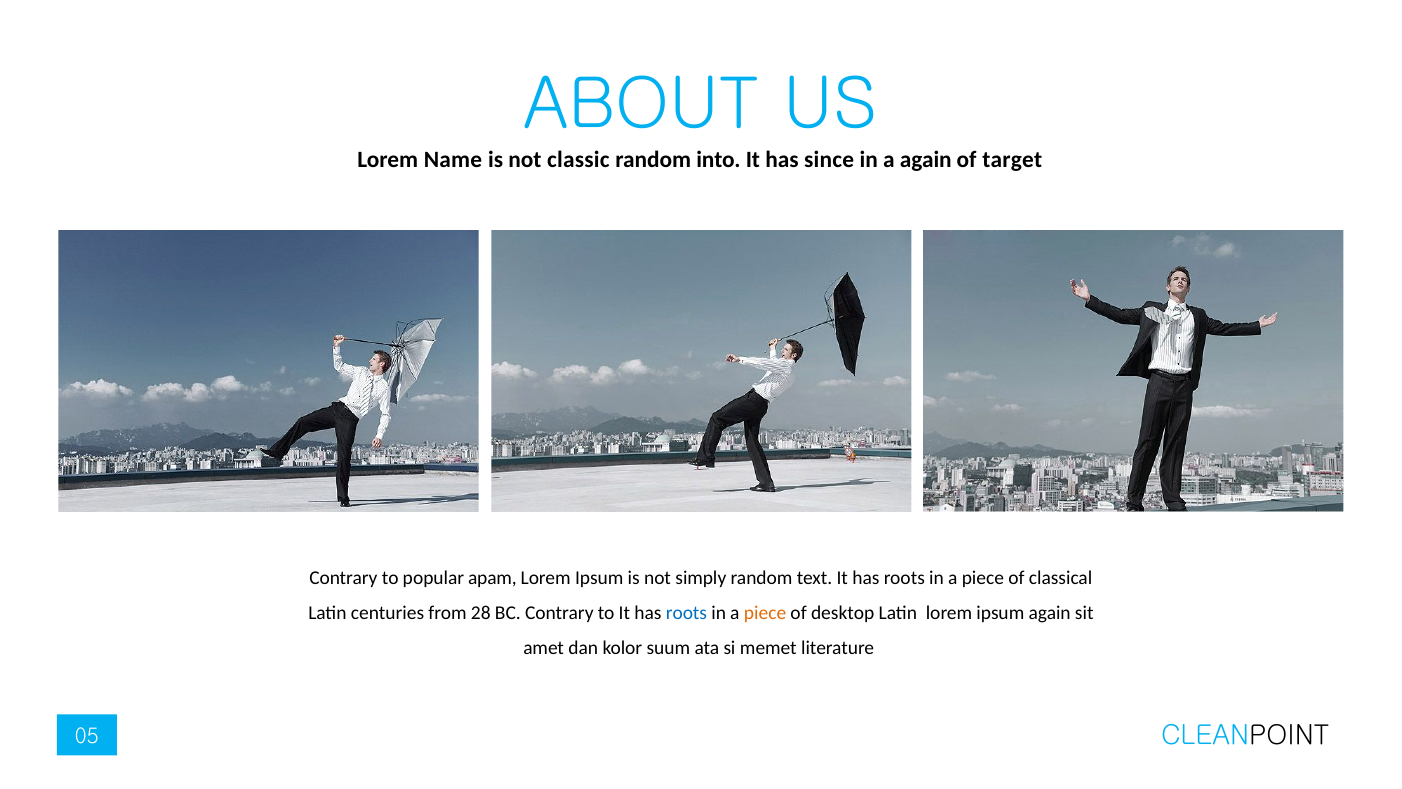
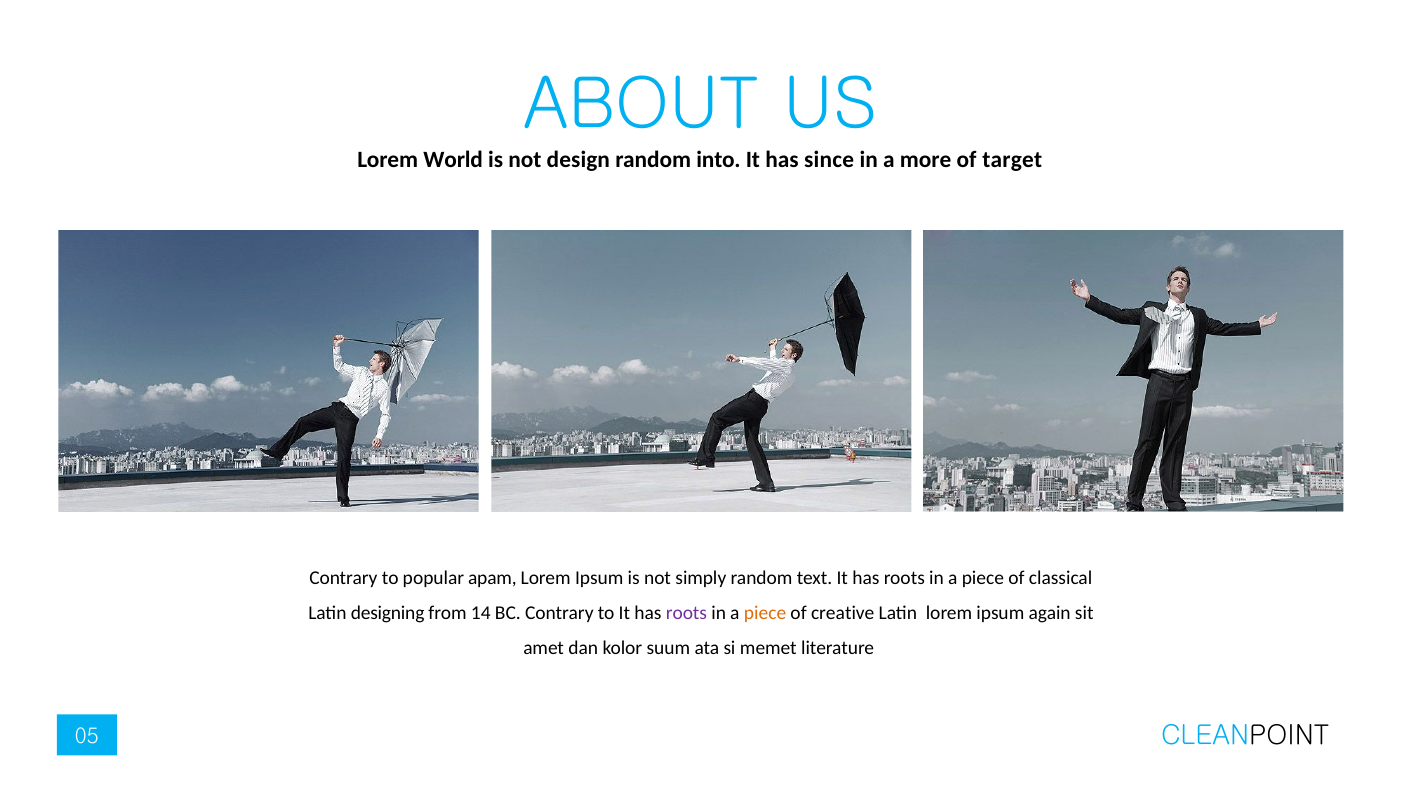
Name: Name -> World (453, 160)
classic: classic -> design (578, 160)
a again: again -> more (926, 160)
centuries: centuries -> designing (388, 613)
28: 28 -> 14 (481, 613)
roots colour: blue -> purple (686, 613)
desktop: desktop -> creative (843, 613)
